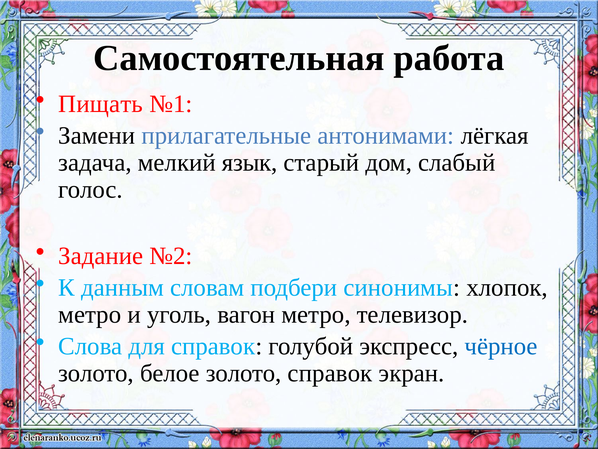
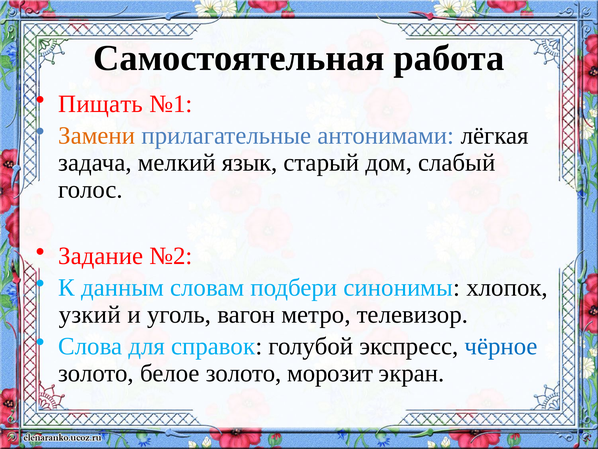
Замени colour: black -> orange (97, 135)
метро: метро -> узкий (90, 314)
золото справок: справок -> морозит (330, 373)
